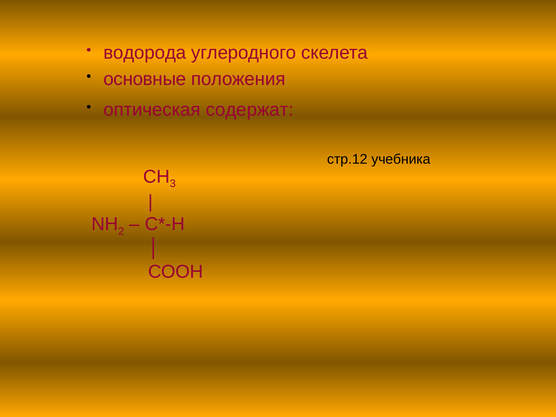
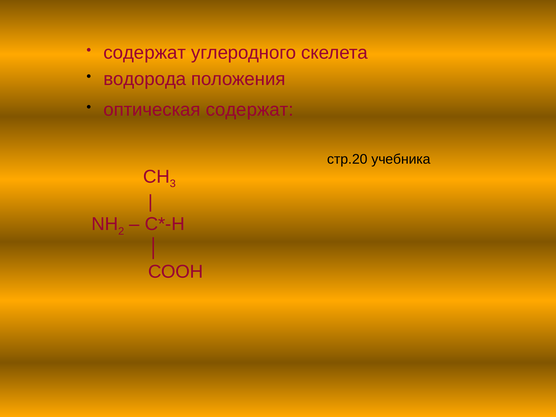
водорода: водорода -> содержат (145, 53)
основные: основные -> водорода (145, 79)
стр.12: стр.12 -> стр.20 (347, 159)
